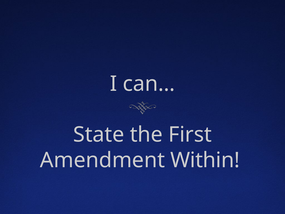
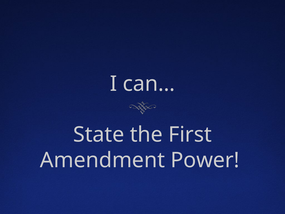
Within: Within -> Power (205, 160)
